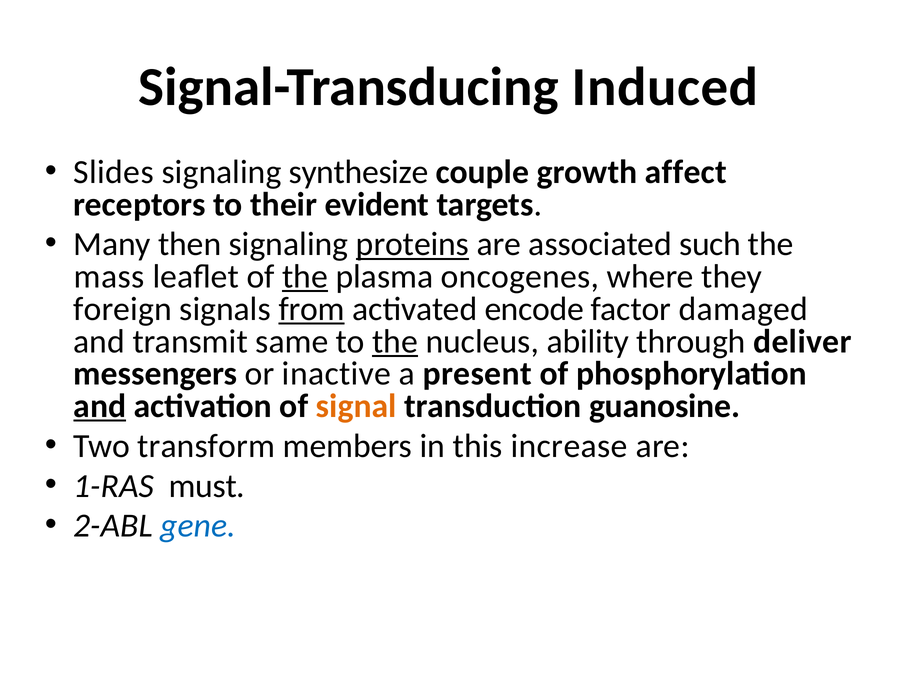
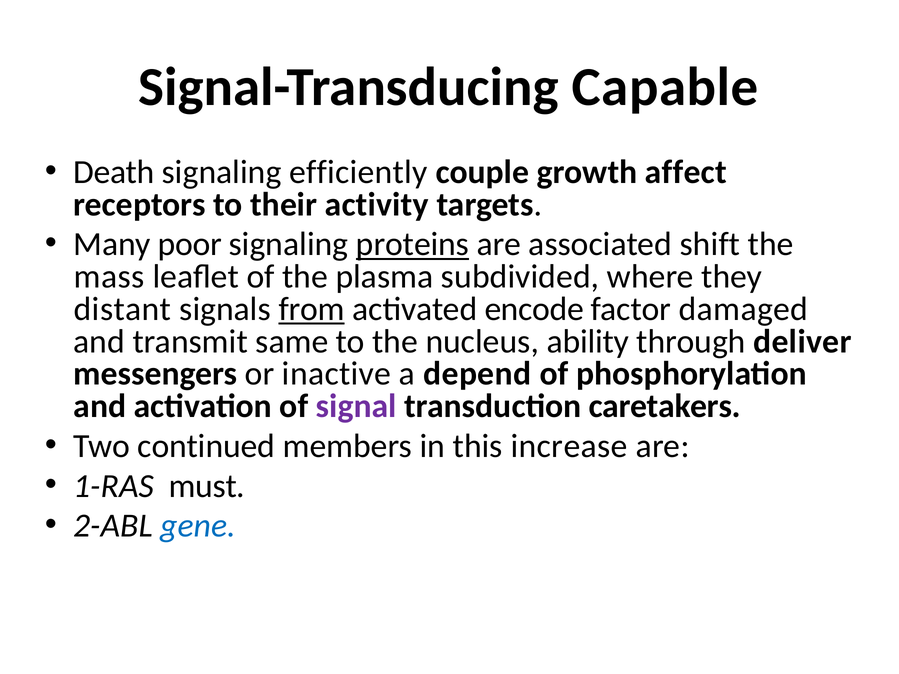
Induced: Induced -> Capable (665, 87)
Slides: Slides -> Death (114, 172)
synthesize: synthesize -> efficiently (358, 172)
evident: evident -> activity (377, 204)
then: then -> poor (190, 244)
such: such -> shift (710, 244)
the underline: present -> none (305, 277)
oncogenes: oncogenes -> subdivided (520, 277)
foreign: foreign -> distant (122, 309)
the underline: present -> none (395, 342)
present: present -> depend (477, 374)
and underline: present -> none (100, 406)
signal colour: orange -> purple (356, 406)
guanosine: guanosine -> caretakers (665, 406)
transform: transform -> continued (206, 446)
